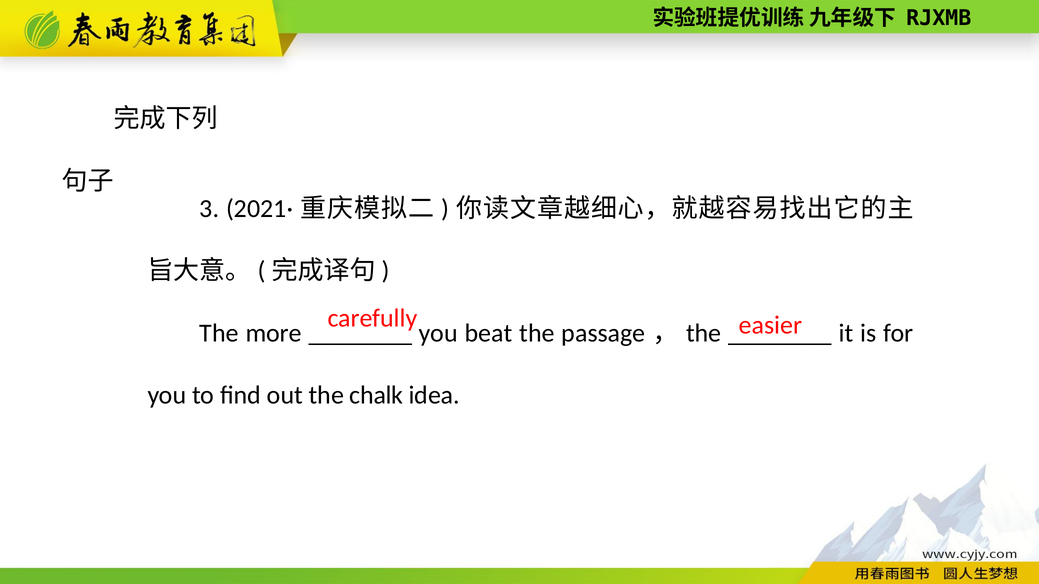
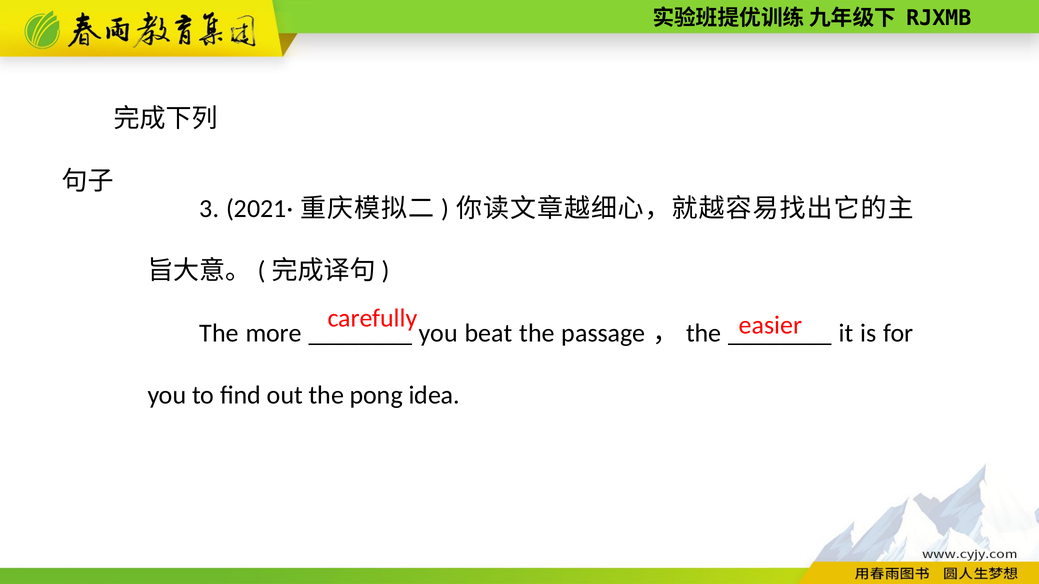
chalk: chalk -> pong (376, 396)
